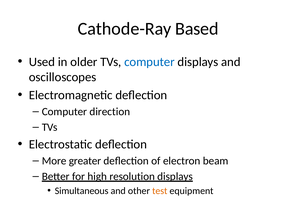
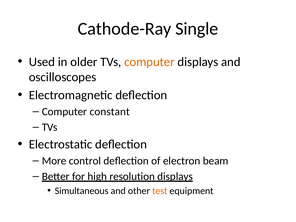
Based: Based -> Single (197, 29)
computer colour: blue -> orange (149, 62)
direction: direction -> constant (110, 112)
greater: greater -> control (85, 161)
